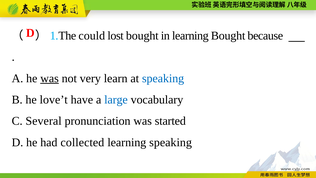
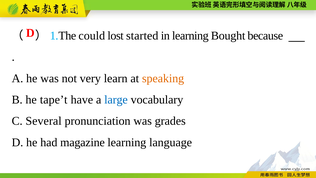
lost bought: bought -> started (142, 36)
was underline: present -> none (50, 78)
speaking colour: blue -> orange (163, 78)
love’t: love’t -> tape’t (54, 100)
started: started -> grades (170, 121)
collected: collected -> magazine (82, 142)
learning speaking: speaking -> language (171, 142)
